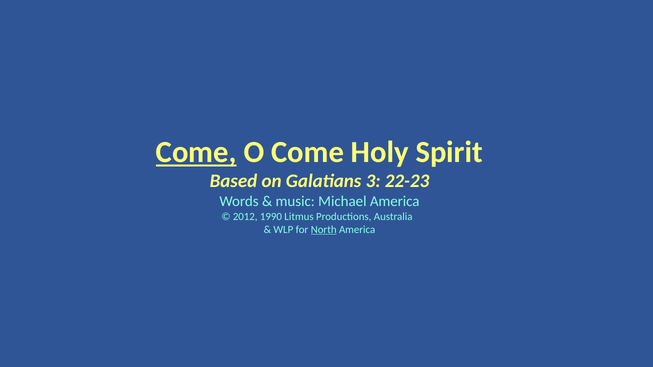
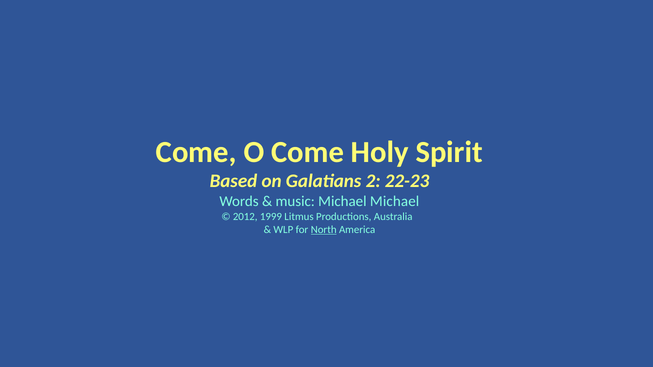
Come underline: present -> none (196, 152)
3: 3 -> 2 (373, 181)
Michael America: America -> Michael (395, 201)
1990: 1990 -> 1999 (271, 217)
